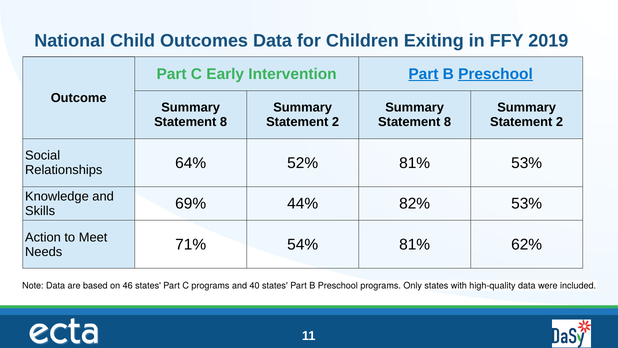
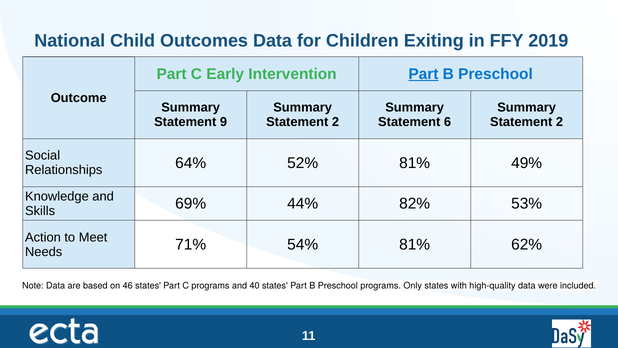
Preschool underline: present -> none (495, 74)
8: 8 -> 9 (224, 122)
8: 8 -> 6 (448, 122)
81% 53%: 53% -> 49% (527, 163)
